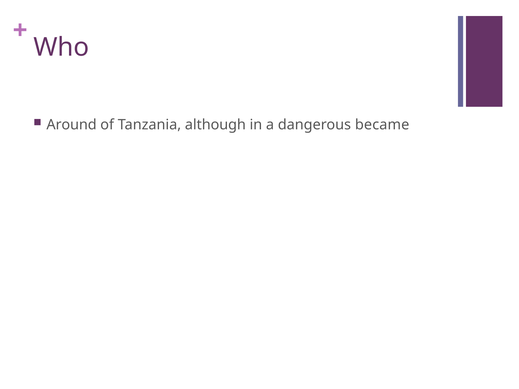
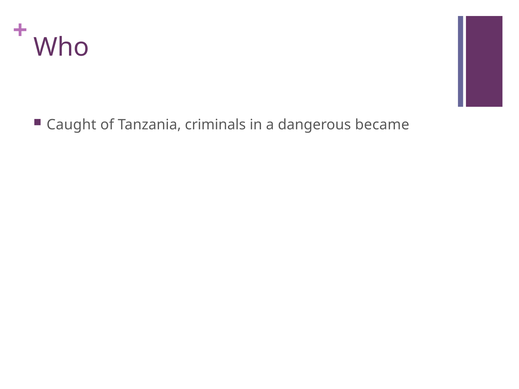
Around: Around -> Caught (71, 125)
although: although -> criminals (215, 125)
